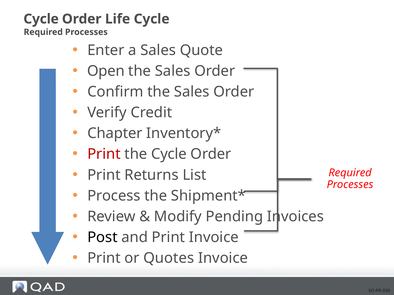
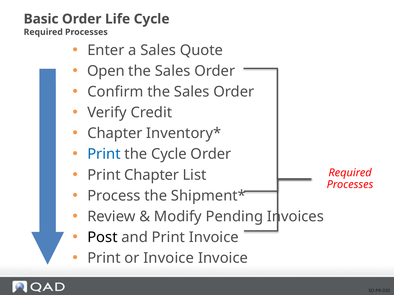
Cycle: Cycle -> Basic (41, 19)
Print colour: red -> blue (104, 154)
Print Returns: Returns -> Chapter (152, 175)
or Quotes: Quotes -> Invoice (169, 258)
